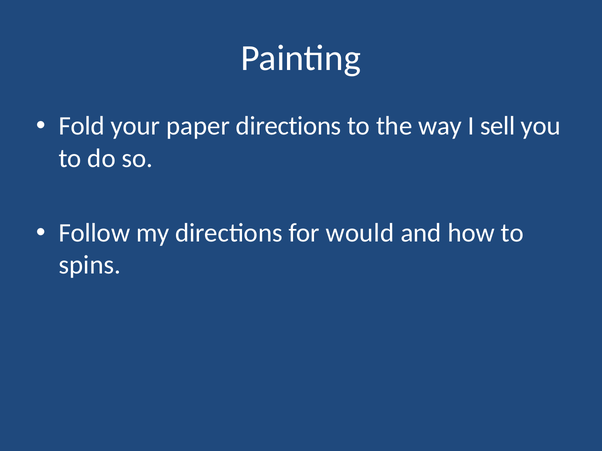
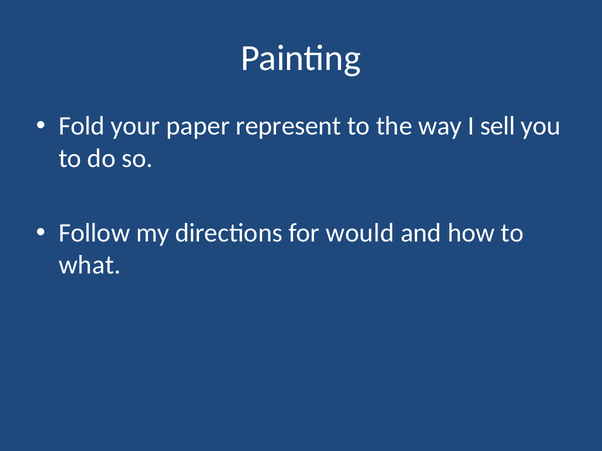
paper directions: directions -> represent (289, 126)
spins: spins -> what (90, 265)
